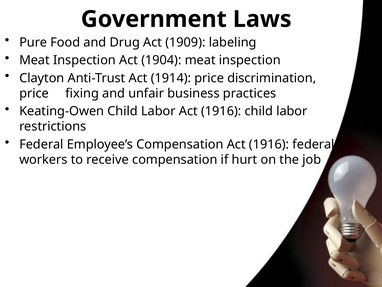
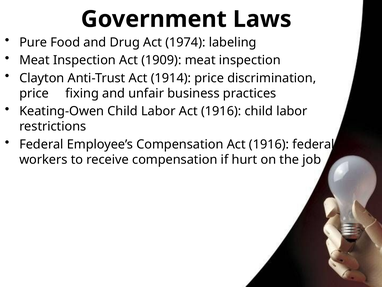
1909: 1909 -> 1974 (185, 42)
1904: 1904 -> 1909 (161, 60)
